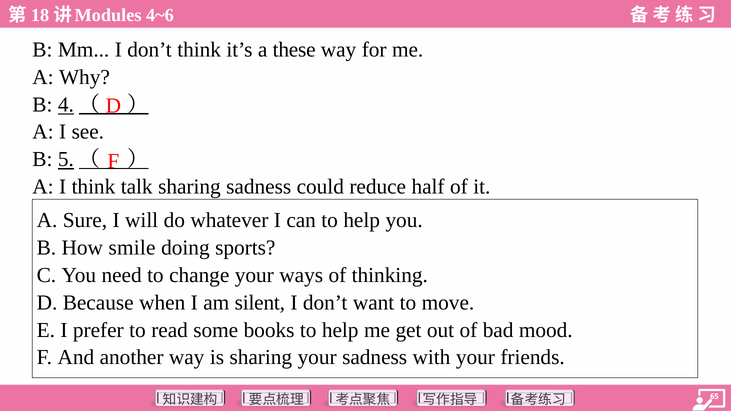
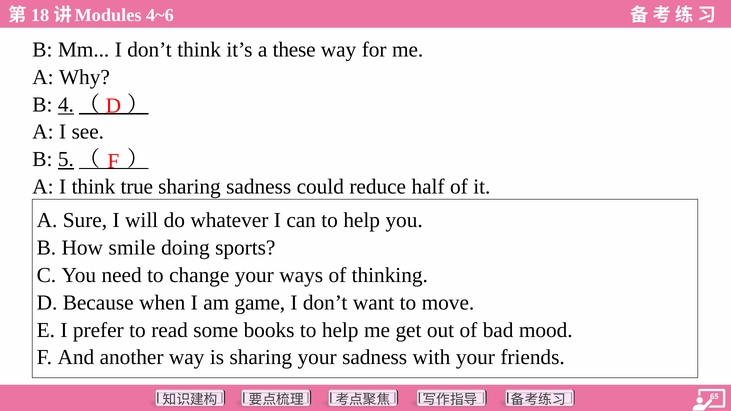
talk: talk -> true (137, 187)
silent: silent -> game (260, 303)
